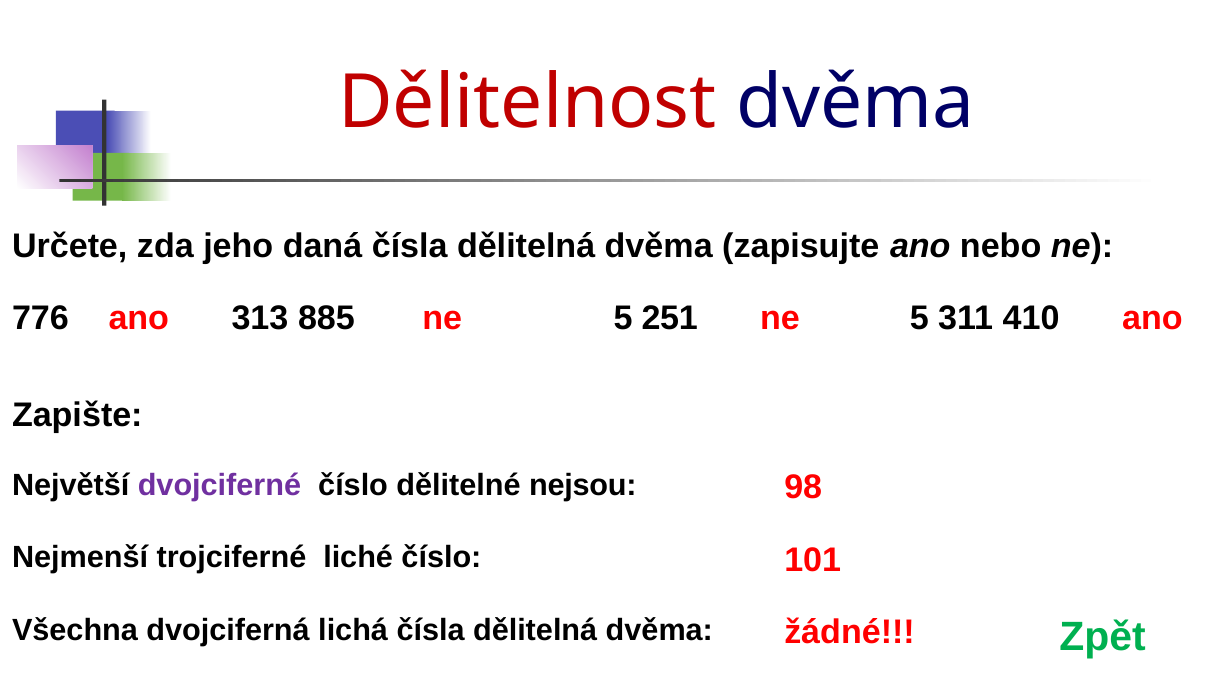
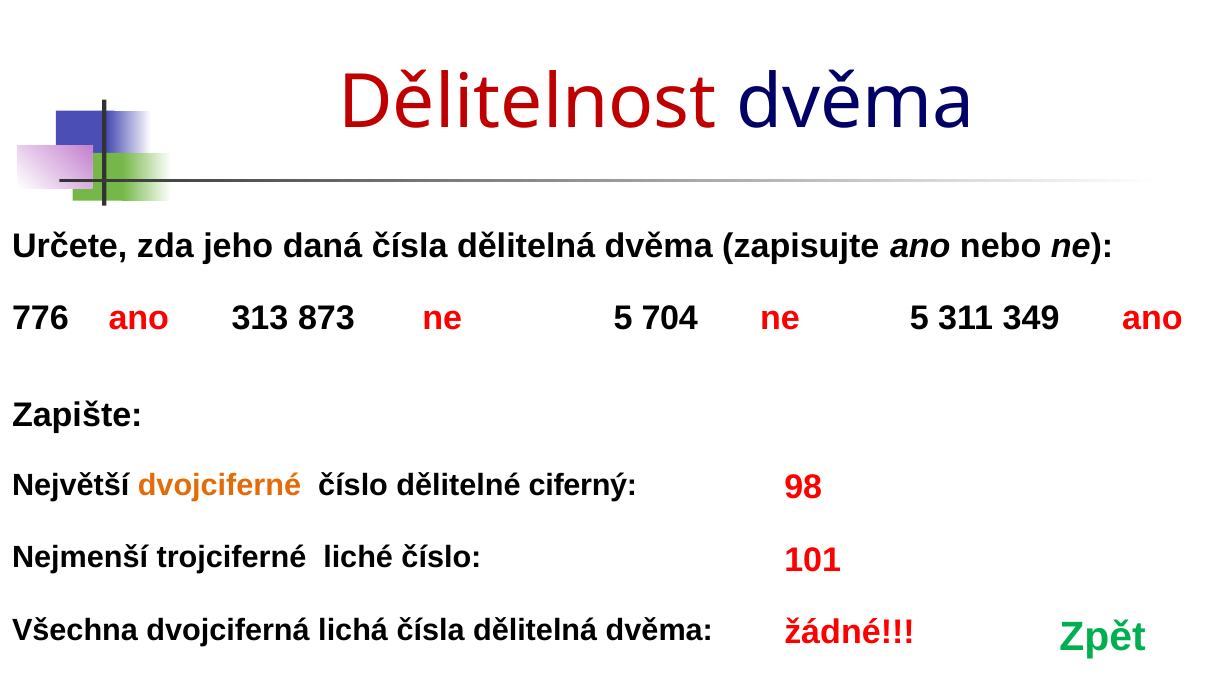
885: 885 -> 873 (326, 318)
251: 251 -> 704 (670, 318)
410: 410 -> 349 (1031, 318)
dvojciferné colour: purple -> orange (219, 485)
nejsou: nejsou -> ciferný (583, 485)
